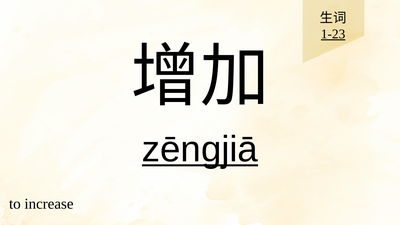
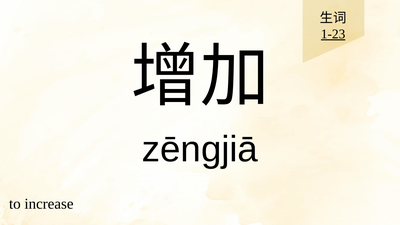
zēngjiā underline: present -> none (200, 150)
